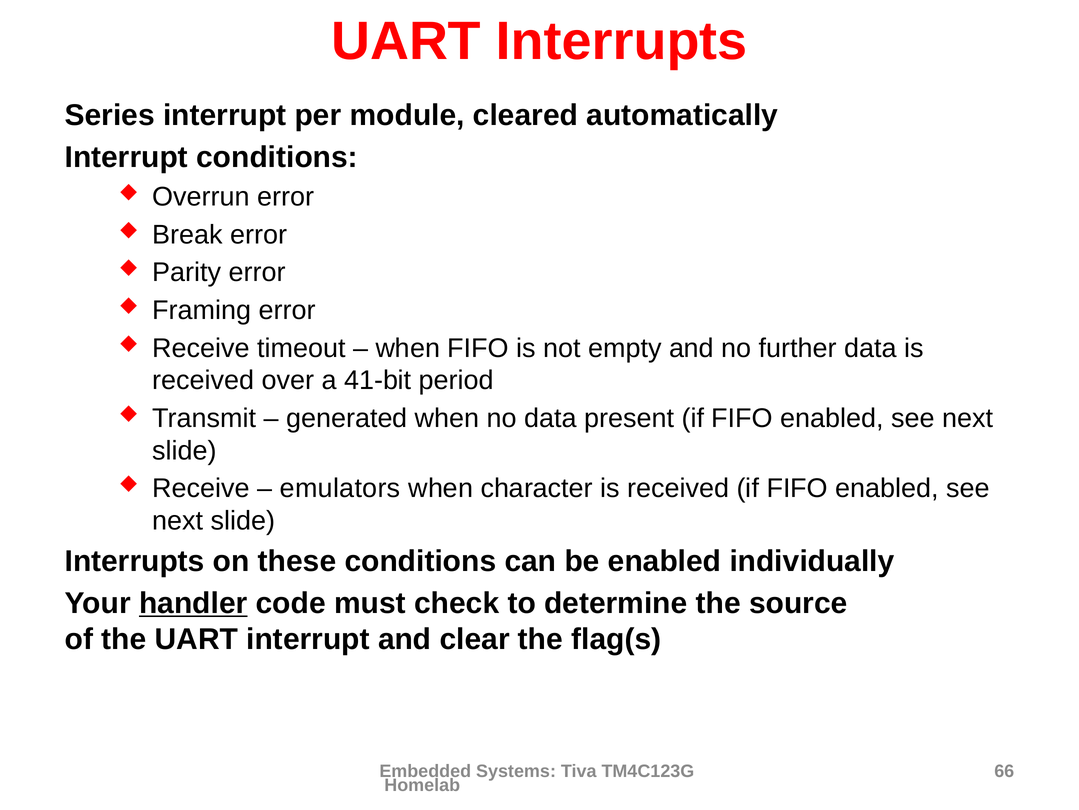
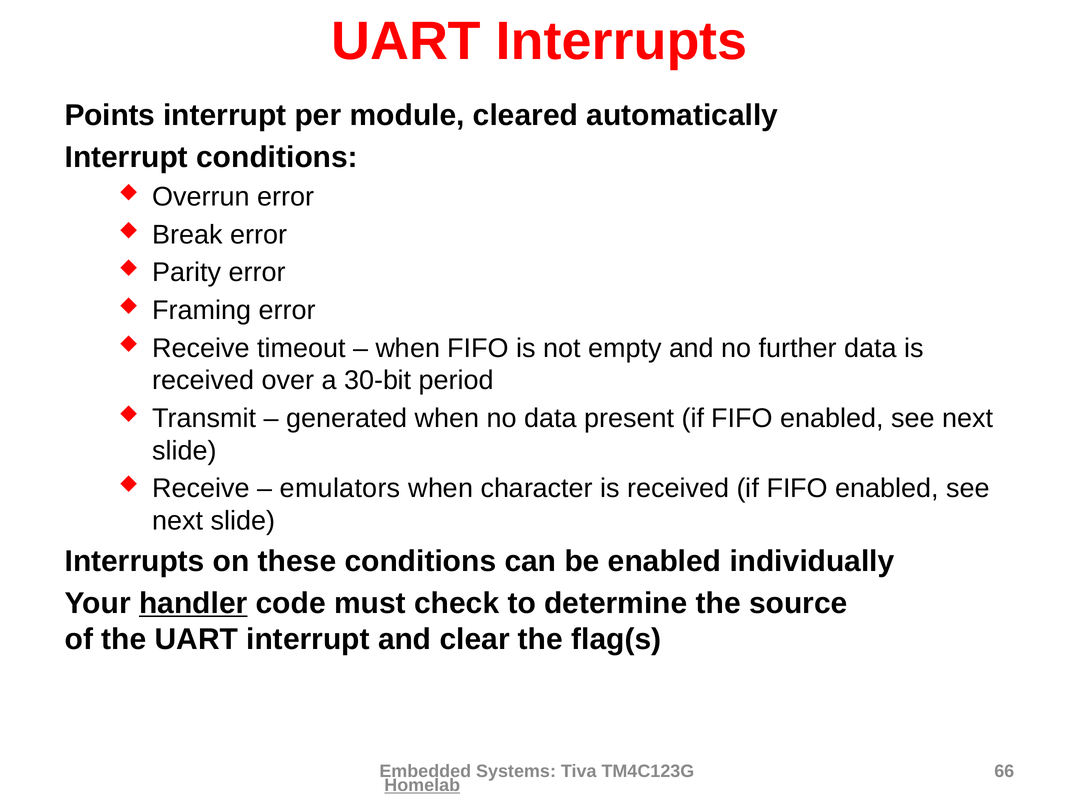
Series: Series -> Points (110, 115)
41-bit: 41-bit -> 30-bit (378, 380)
Homelab underline: none -> present (422, 785)
